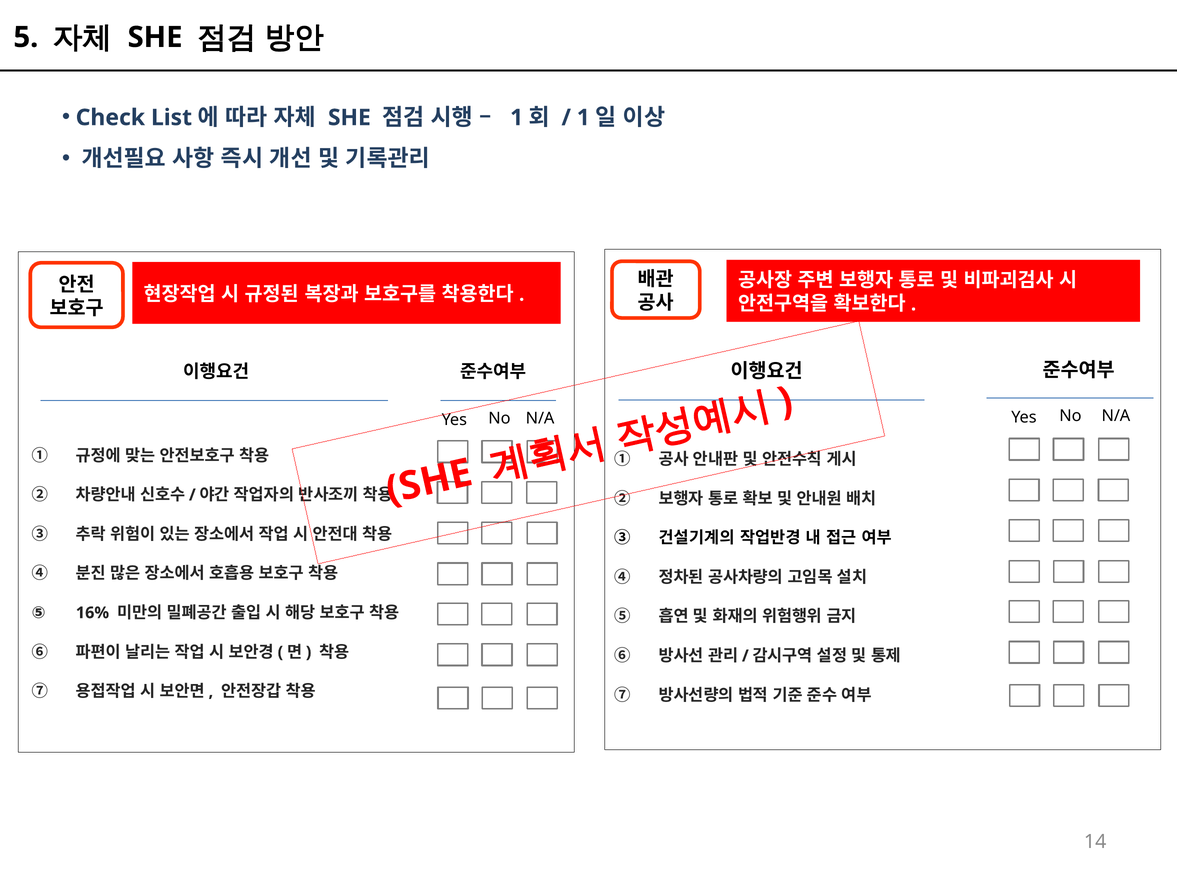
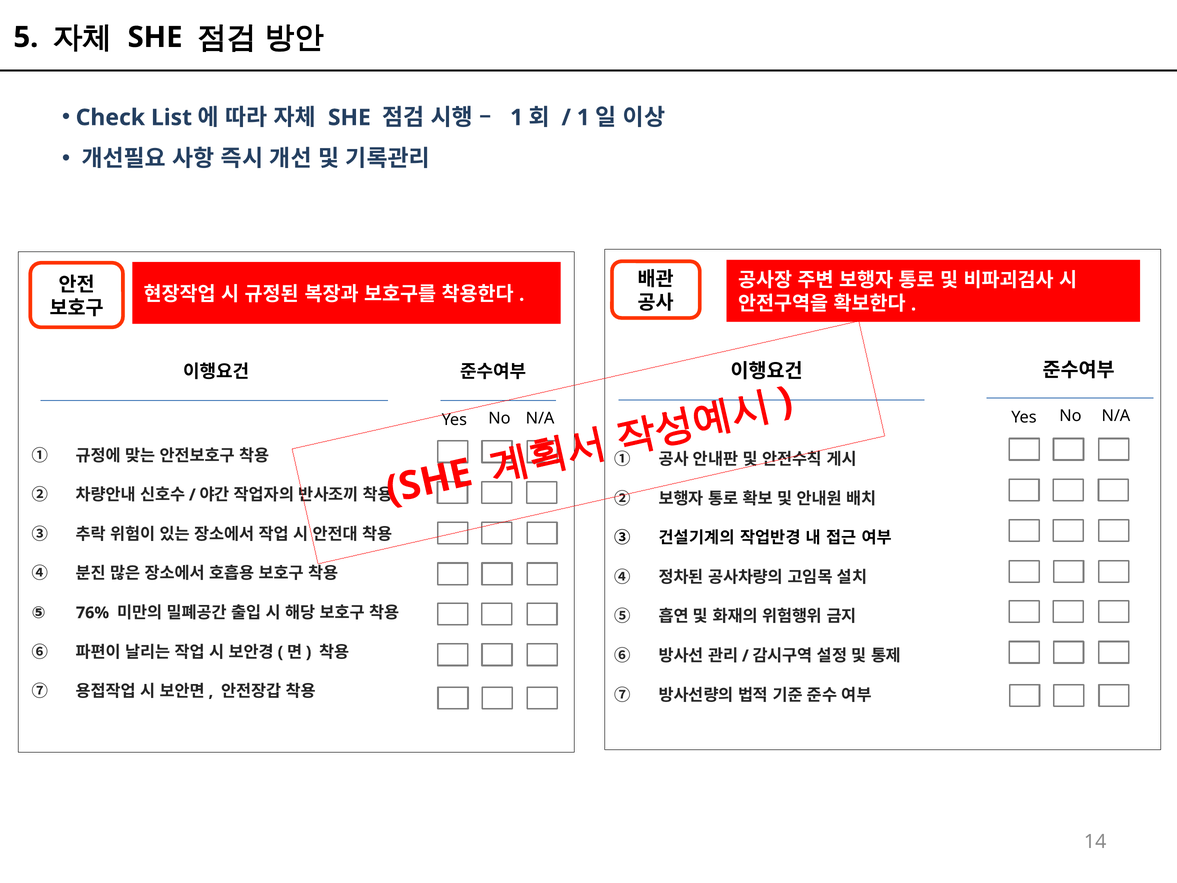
16%: 16% -> 76% (92, 613)
